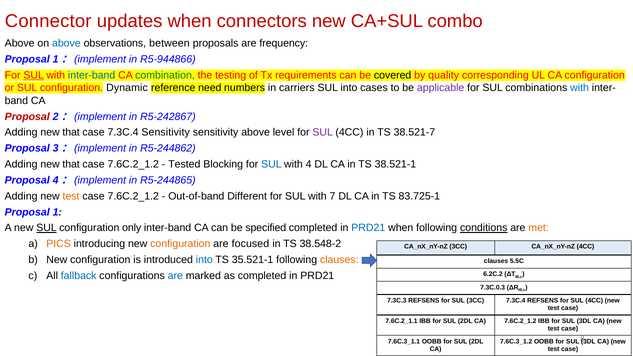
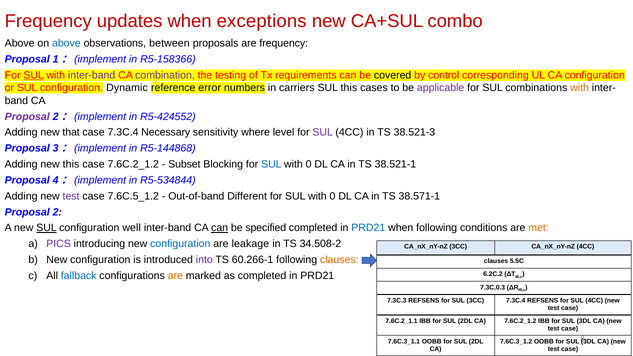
Connector: Connector -> Frequency (48, 21)
connectors: connectors -> exceptions (262, 21)
R5-944866: R5-944866 -> R5-158366 (168, 59)
inter-band colour: blue -> purple (92, 75)
combination colour: green -> purple (165, 75)
quality: quality -> control (444, 75)
need: need -> error (210, 88)
SUL into: into -> this (349, 88)
with colour: blue -> orange (580, 88)
Proposal colour: red -> purple (27, 117)
R5-242867: R5-242867 -> R5-424552 (168, 117)
7.3C.4 Sensitivity: Sensitivity -> Necessary (166, 132)
sensitivity above: above -> where (256, 132)
38.521-7: 38.521-7 -> 38.521-3 (414, 132)
R5-244862: R5-244862 -> R5-144868 (168, 148)
that: that -> this (71, 164)
Tested: Tested -> Subset (184, 164)
4: 4 -> 0 (309, 164)
R5-244865: R5-244865 -> R5-534844 (168, 180)
test colour: orange -> purple (71, 196)
7.6C.2_1.2: 7.6C.2_1.2 -> 7.6C.5_1.2 (133, 196)
7: 7 -> 0 (333, 196)
83.725-1: 83.725-1 -> 38.571-1 (419, 196)
1: 1 -> 2 (57, 212)
only: only -> well (132, 228)
can underline: none -> present (220, 228)
conditions underline: present -> none (484, 228)
PICS colour: orange -> purple (59, 244)
configuration colour: orange -> blue (180, 244)
focused: focused -> leakage (250, 244)
38.548-2: 38.548-2 -> 34.508-2 (320, 244)
into colour: blue -> purple (204, 260)
35.521-1: 35.521-1 -> 60.266-1 (253, 260)
are colour: blue -> orange (175, 276)
